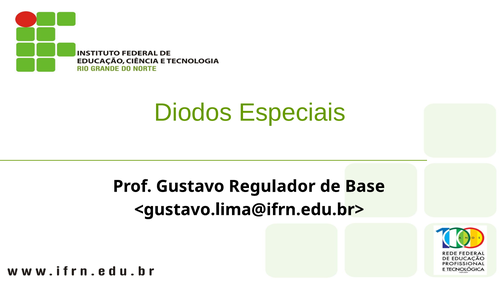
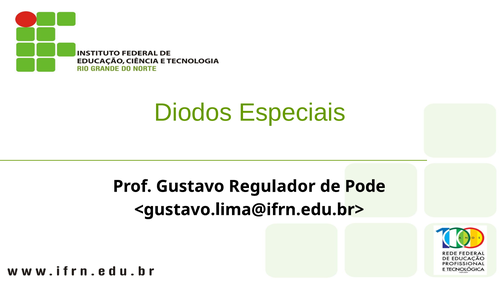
Base: Base -> Pode (365, 187)
